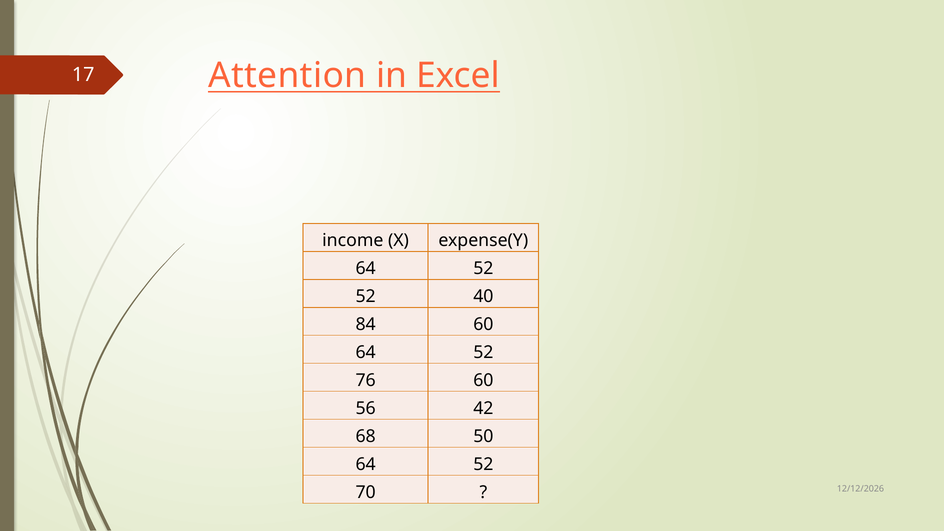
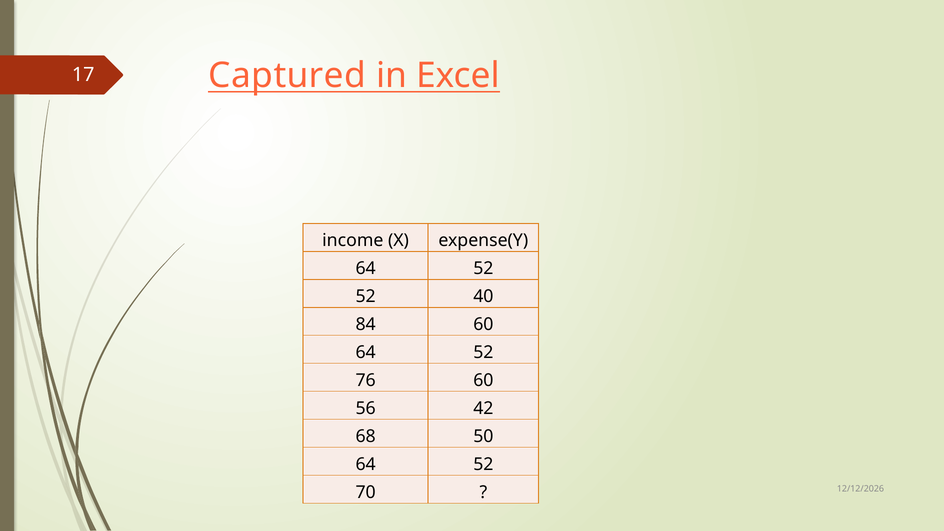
Attention: Attention -> Captured (287, 76)
